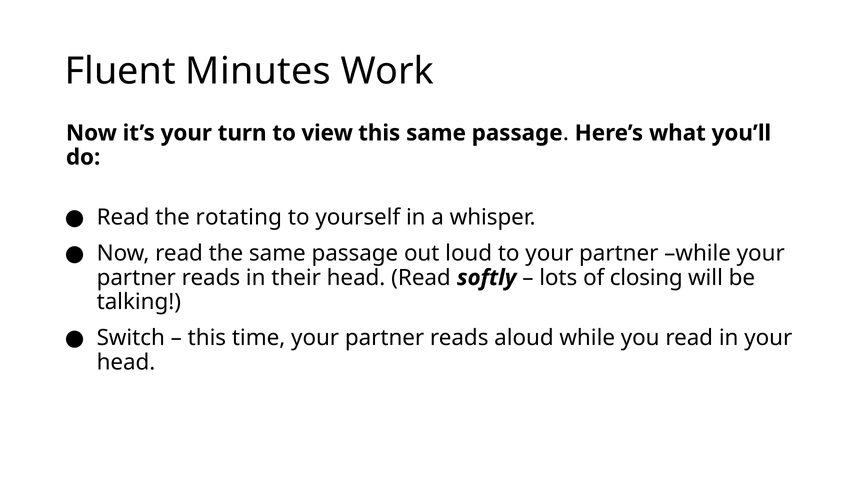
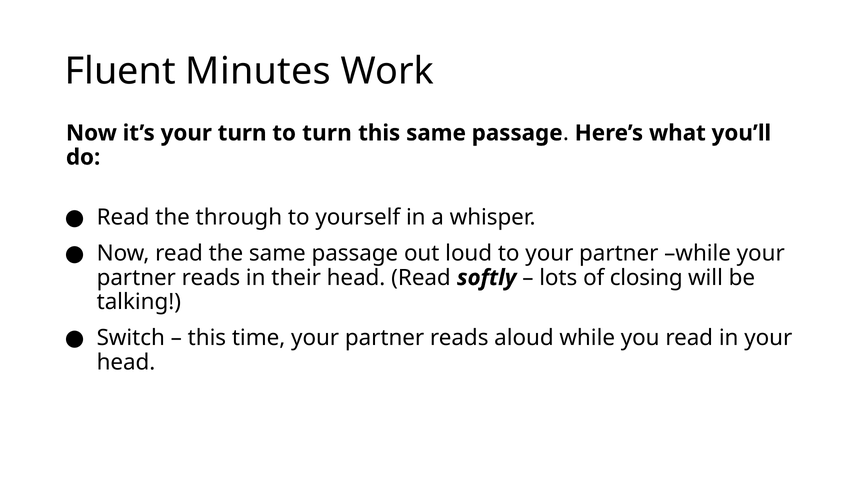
to view: view -> turn (327, 133)
rotating: rotating -> through (239, 218)
